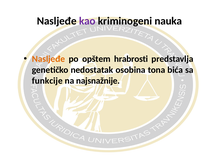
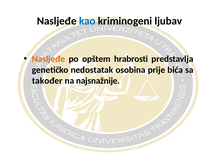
kao colour: purple -> blue (87, 21)
nauka: nauka -> ljubav (168, 21)
tona: tona -> prije (156, 70)
funkcije: funkcije -> također (47, 81)
